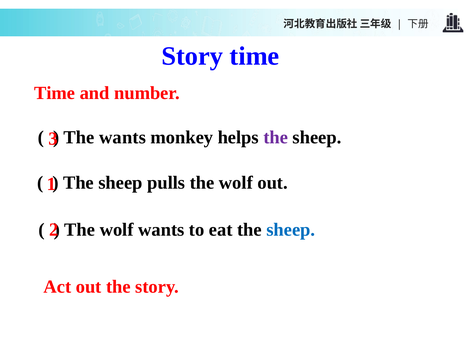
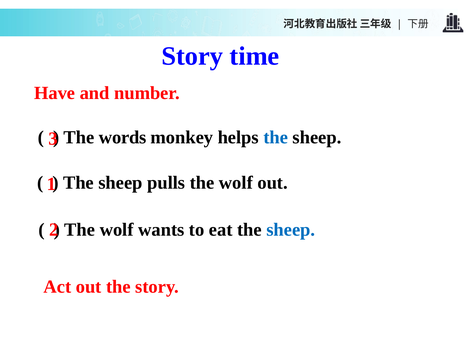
Time: Time -> Have (55, 93)
The wants: wants -> words (123, 137)
the colour: purple -> blue (276, 137)
